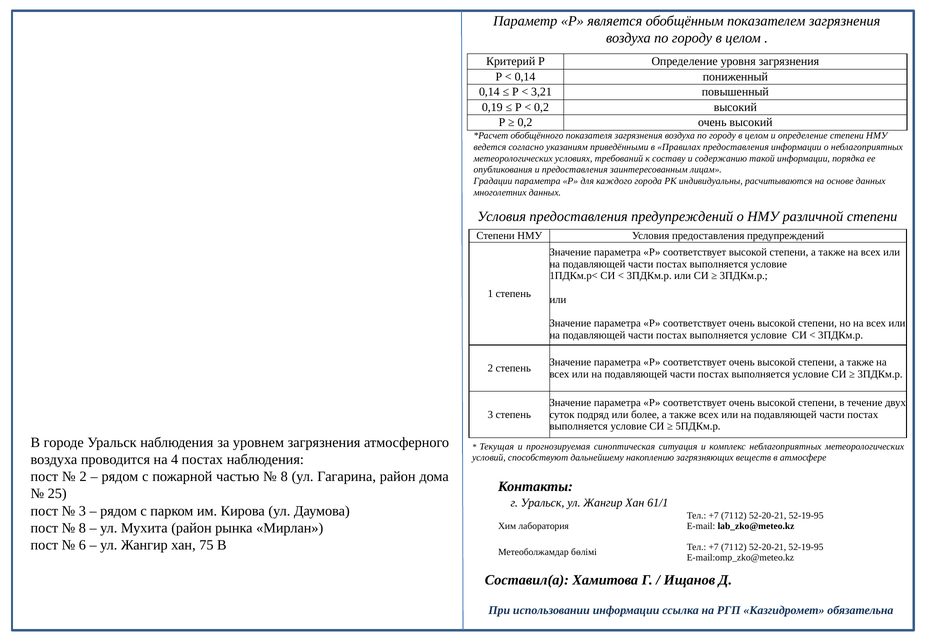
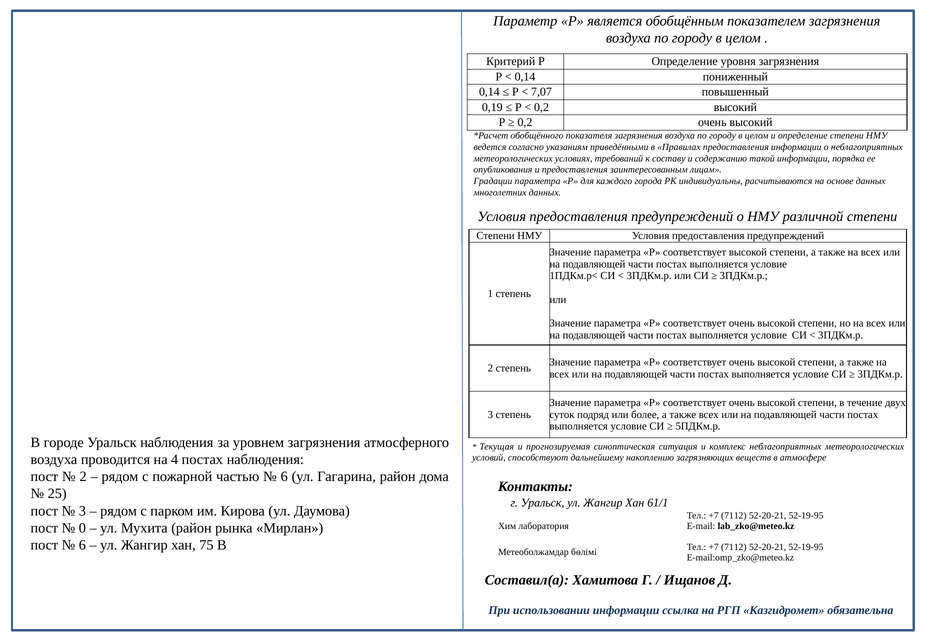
3,21: 3,21 -> 7,07 (541, 92)
8: 8 -> 6 (284, 477)
8: 8 -> 0 (82, 528)
